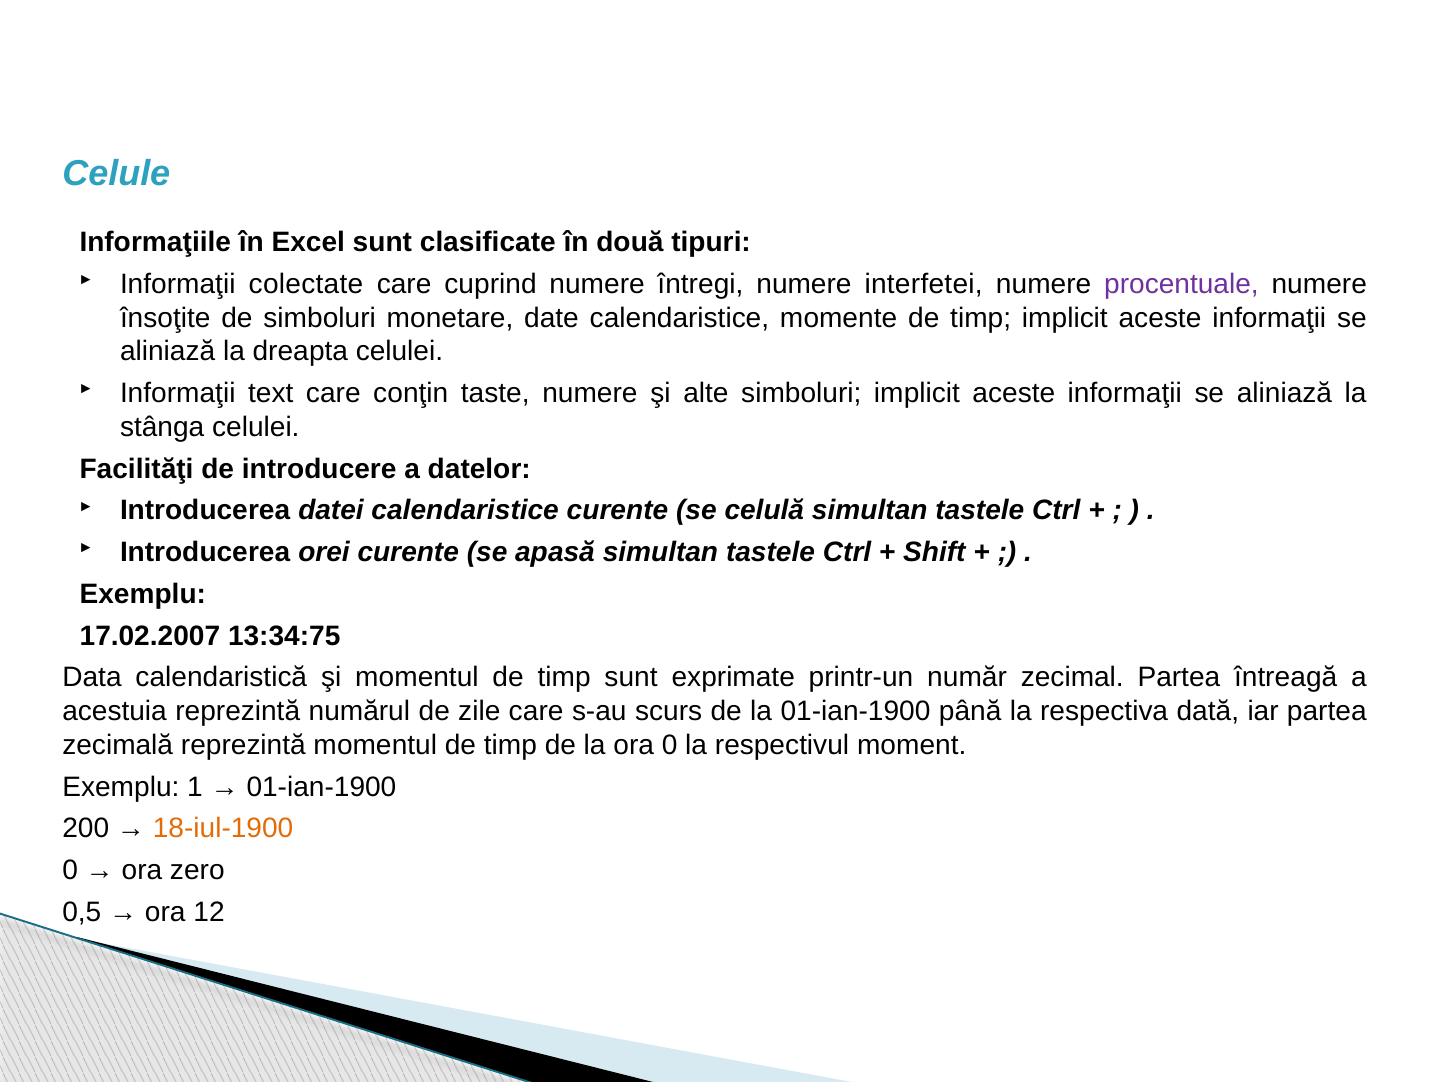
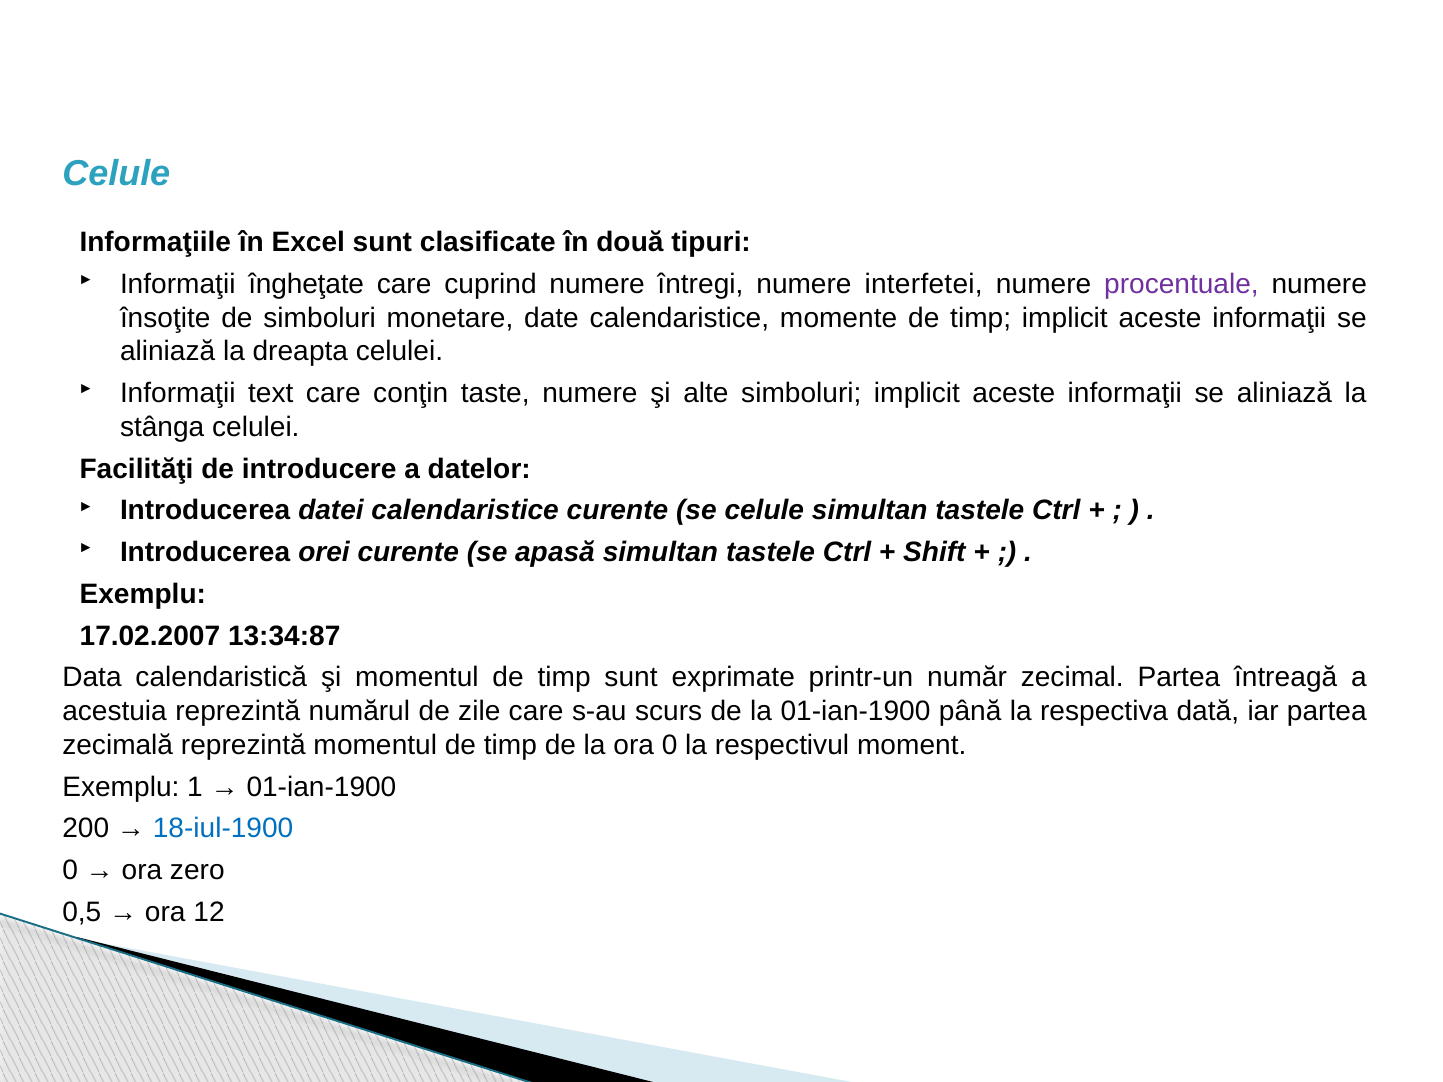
colectate: colectate -> îngheţate (306, 284)
se celulă: celulă -> celule (764, 511)
13:34:75: 13:34:75 -> 13:34:87 (284, 636)
18-iul-1900 colour: orange -> blue (223, 829)
